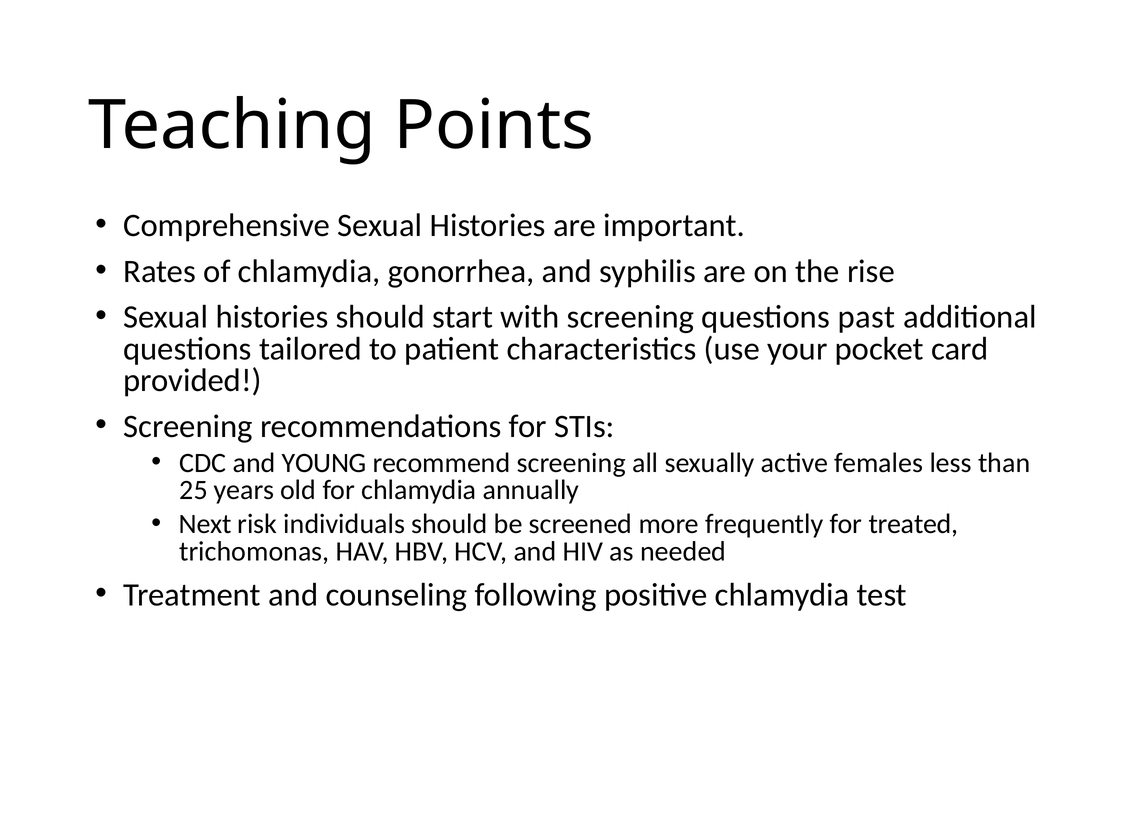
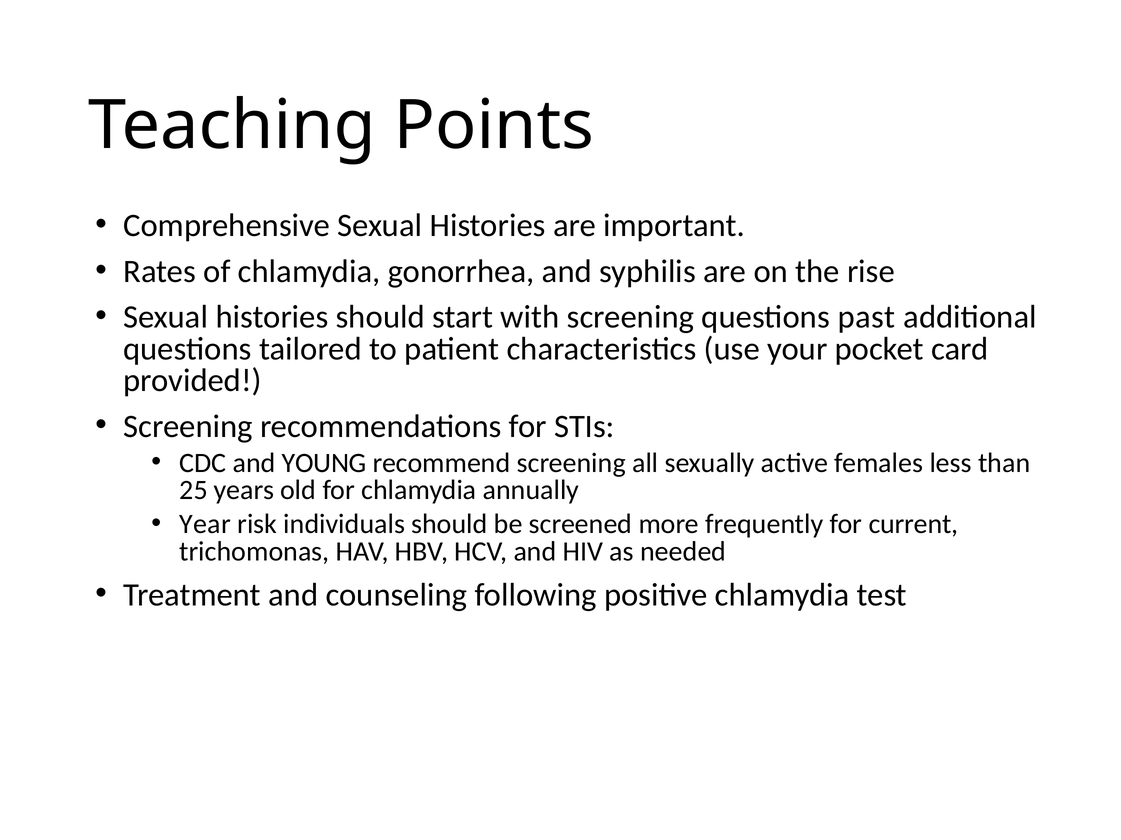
Next: Next -> Year (205, 525)
treated: treated -> current (913, 525)
